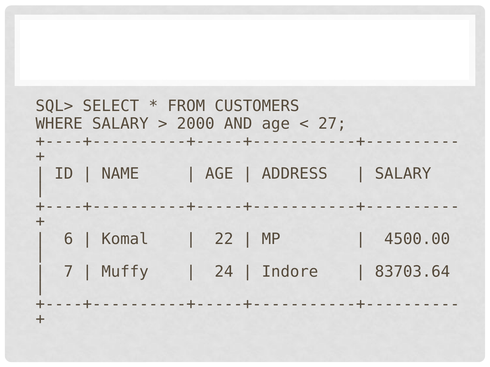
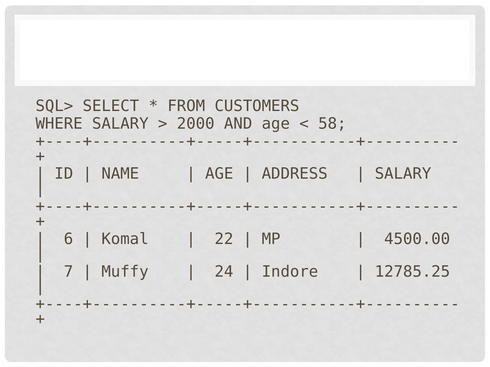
27: 27 -> 58 (332, 124)
83703.64: 83703.64 -> 12785.25 (412, 272)
